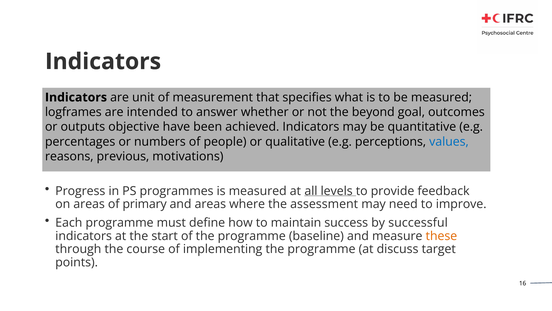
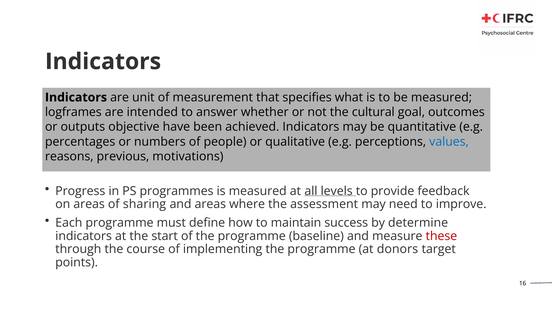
beyond: beyond -> cultural (373, 112)
primary: primary -> sharing (144, 204)
successful: successful -> determine (418, 222)
these colour: orange -> red (441, 236)
discuss: discuss -> donors (398, 249)
